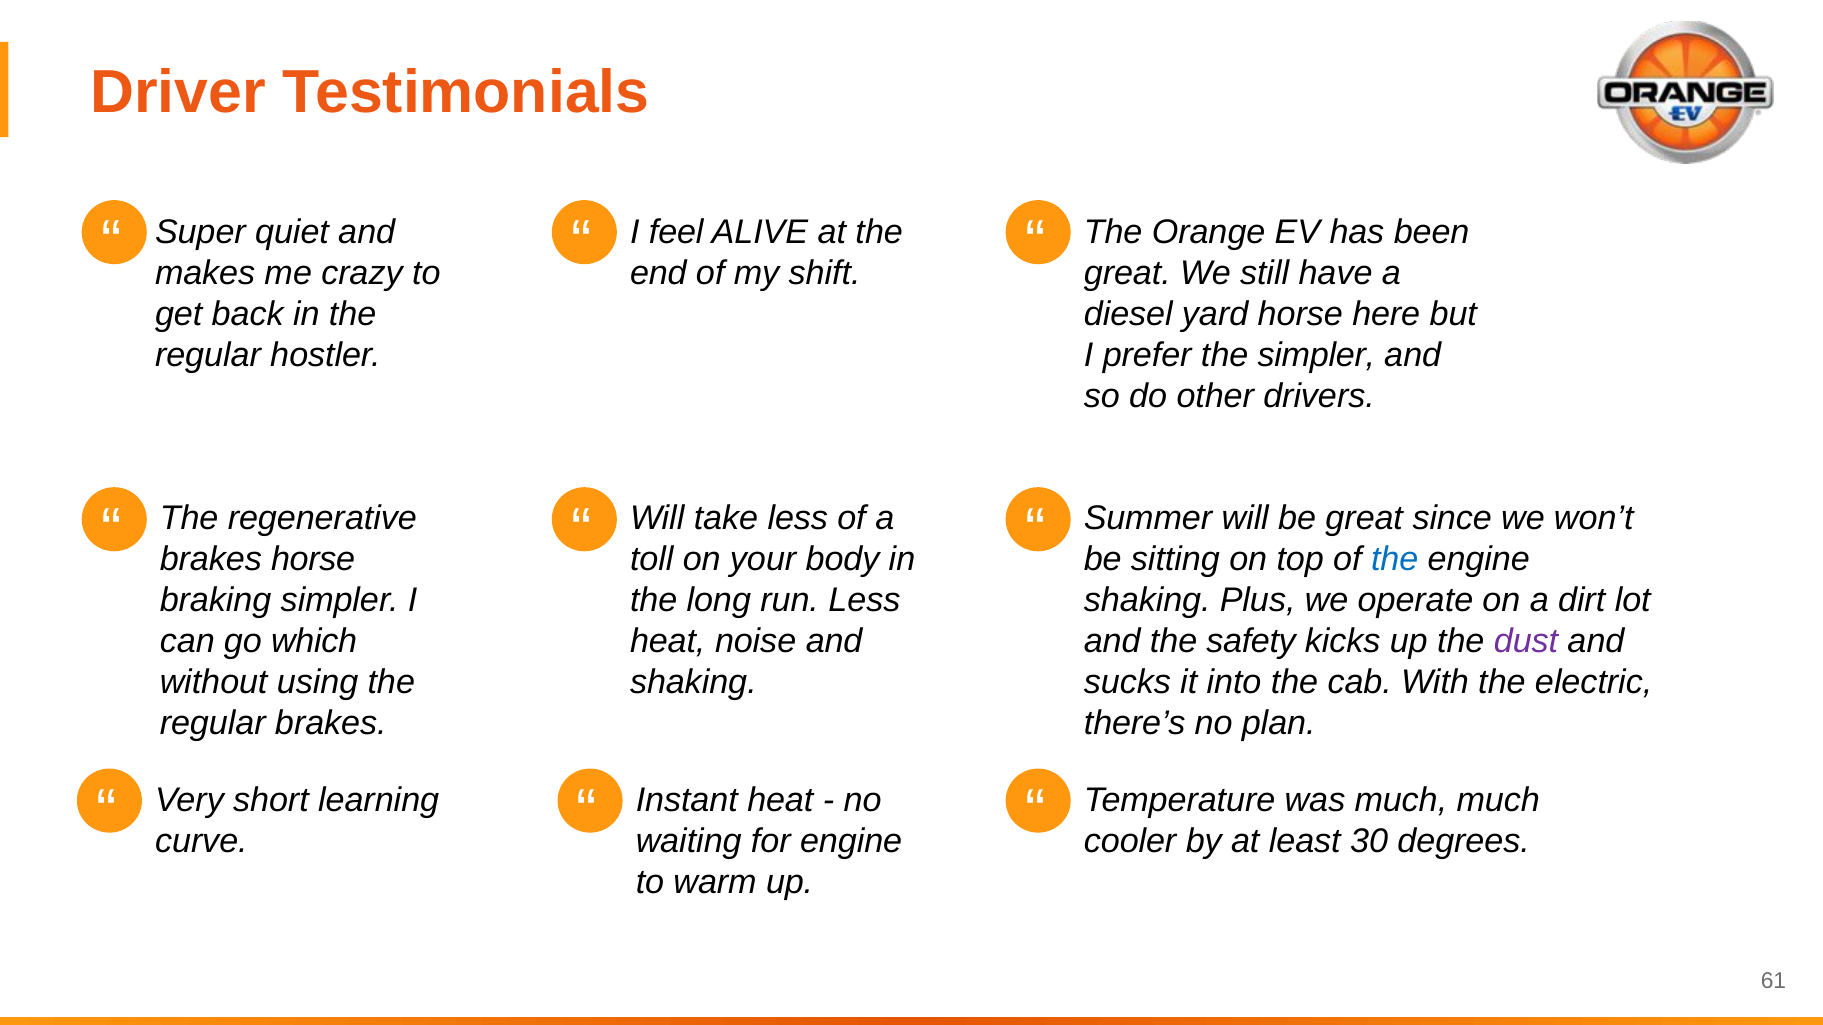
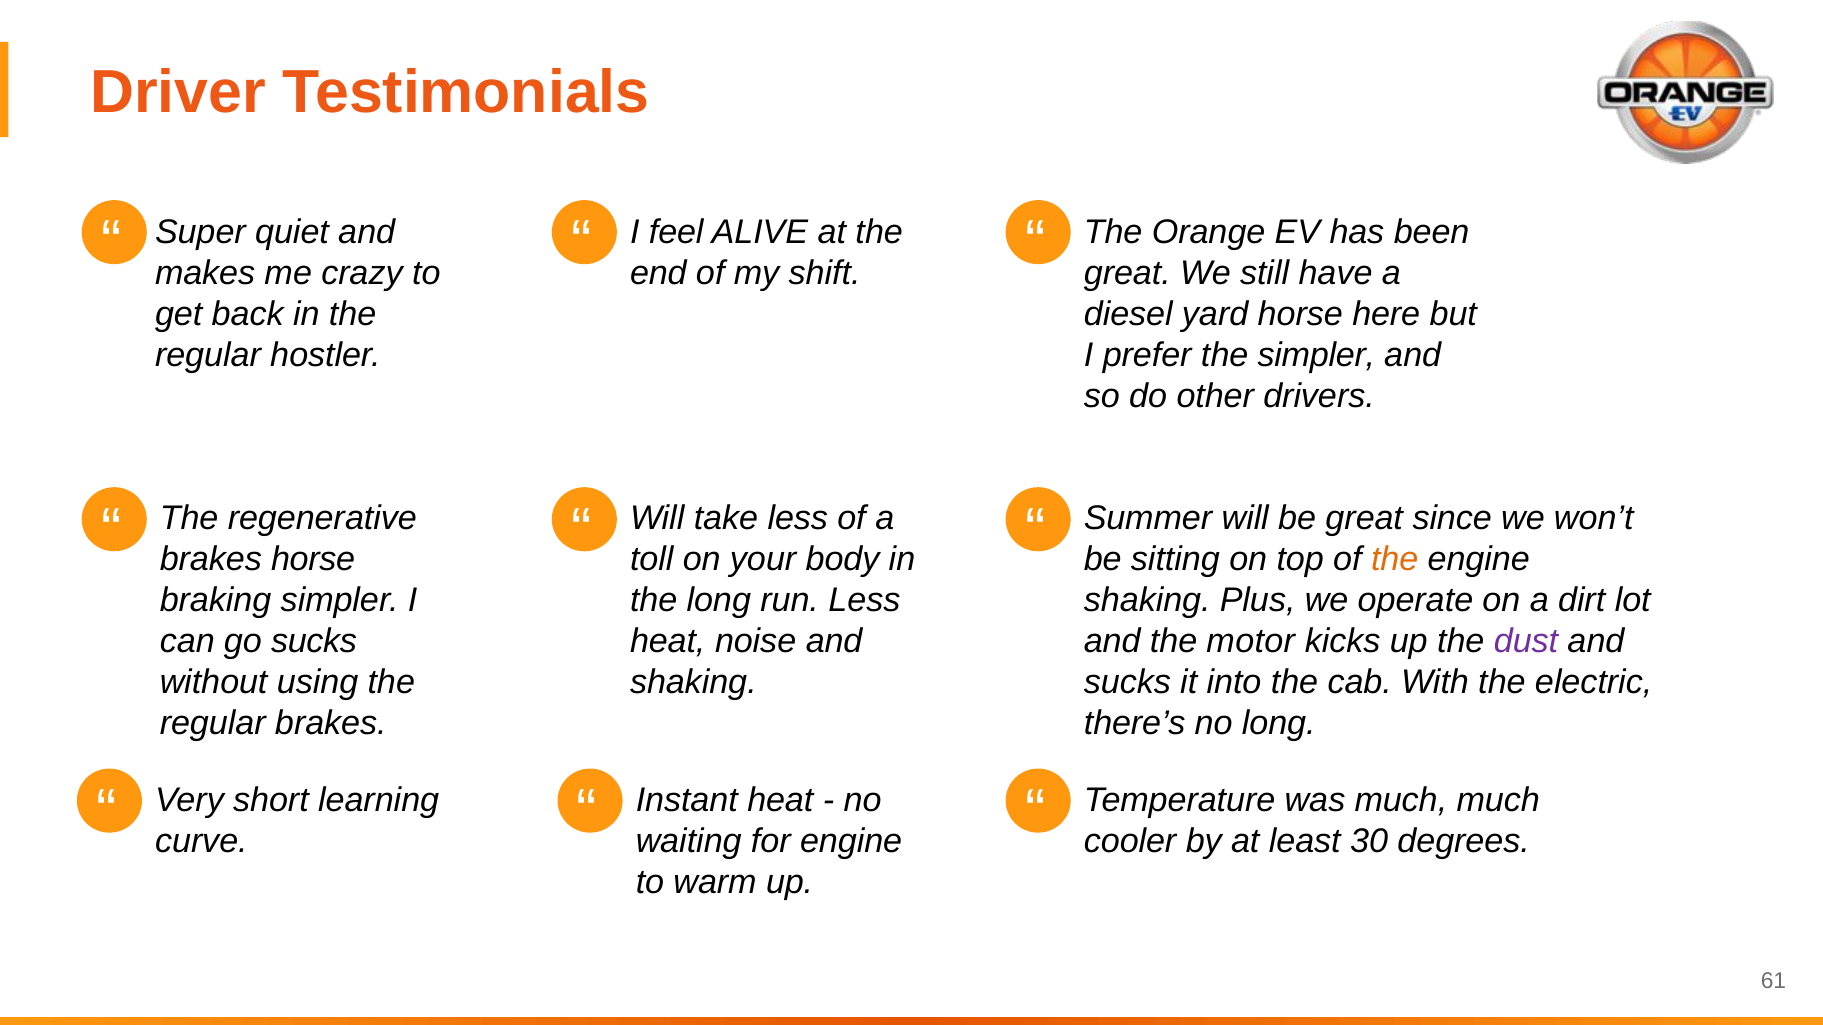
the colour: blue -> orange (1395, 560)
go which: which -> sucks (314, 641)
safety: safety -> motor (1251, 641)
no plan: plan -> long (1279, 723)
